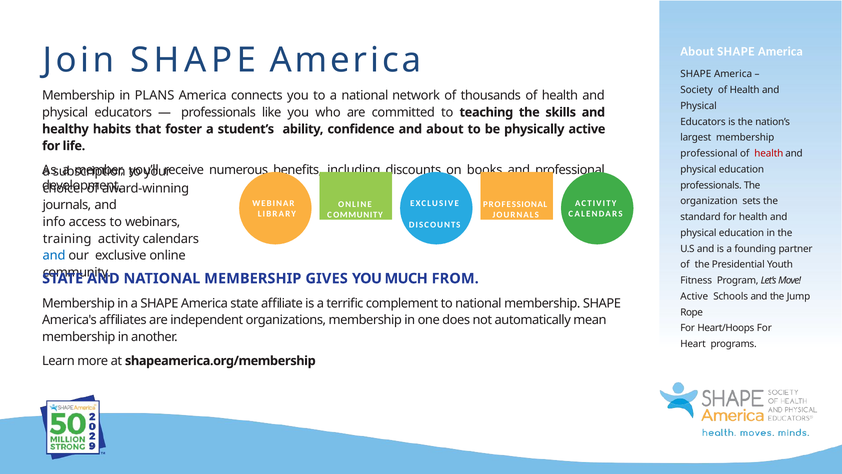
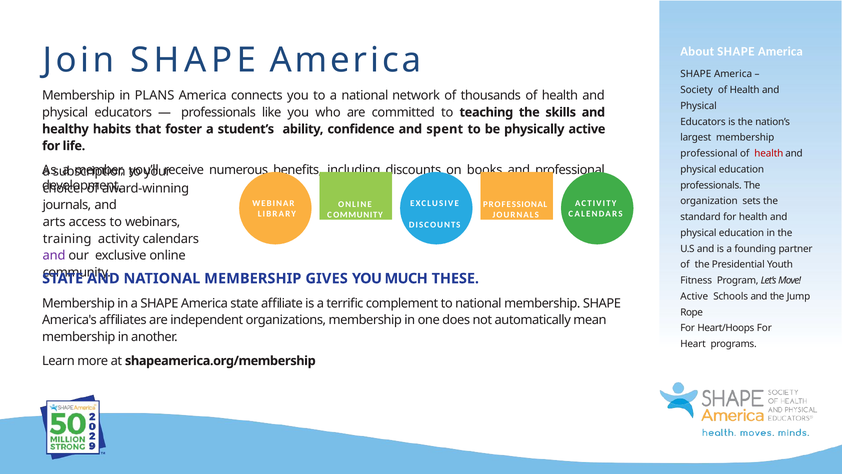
and about: about -> spent (445, 129)
info: info -> arts (54, 222)
and colour: blue -> purple (54, 255)
FROM: FROM -> THESE (455, 278)
